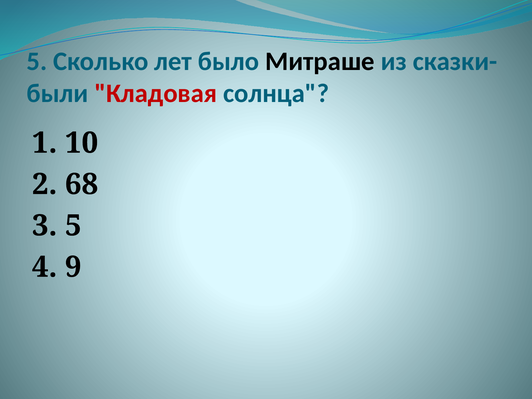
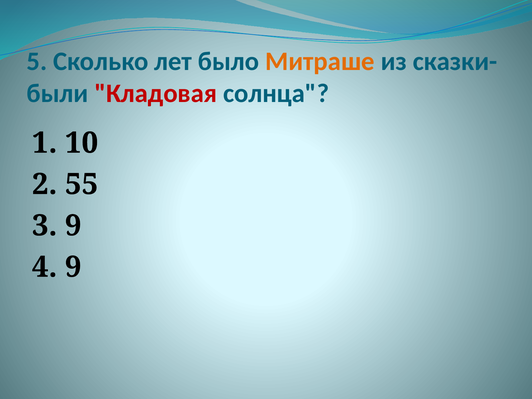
Митраше colour: black -> orange (320, 61)
68: 68 -> 55 (82, 184)
3 5: 5 -> 9 (73, 226)
